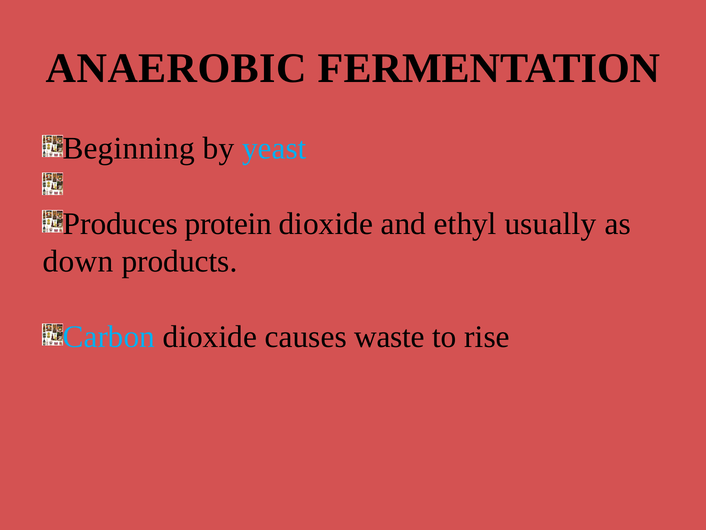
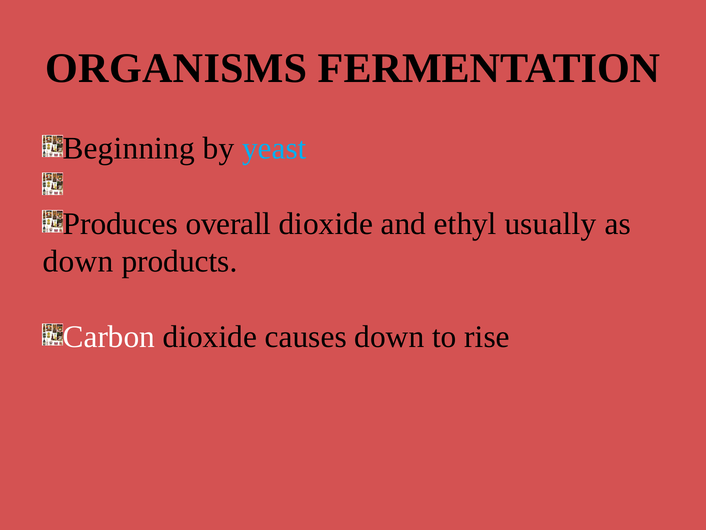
ANAEROBIC: ANAEROBIC -> ORGANISMS (176, 68)
protein: protein -> overall (228, 223)
Carbon colour: light blue -> white (109, 336)
causes waste: waste -> down (389, 336)
